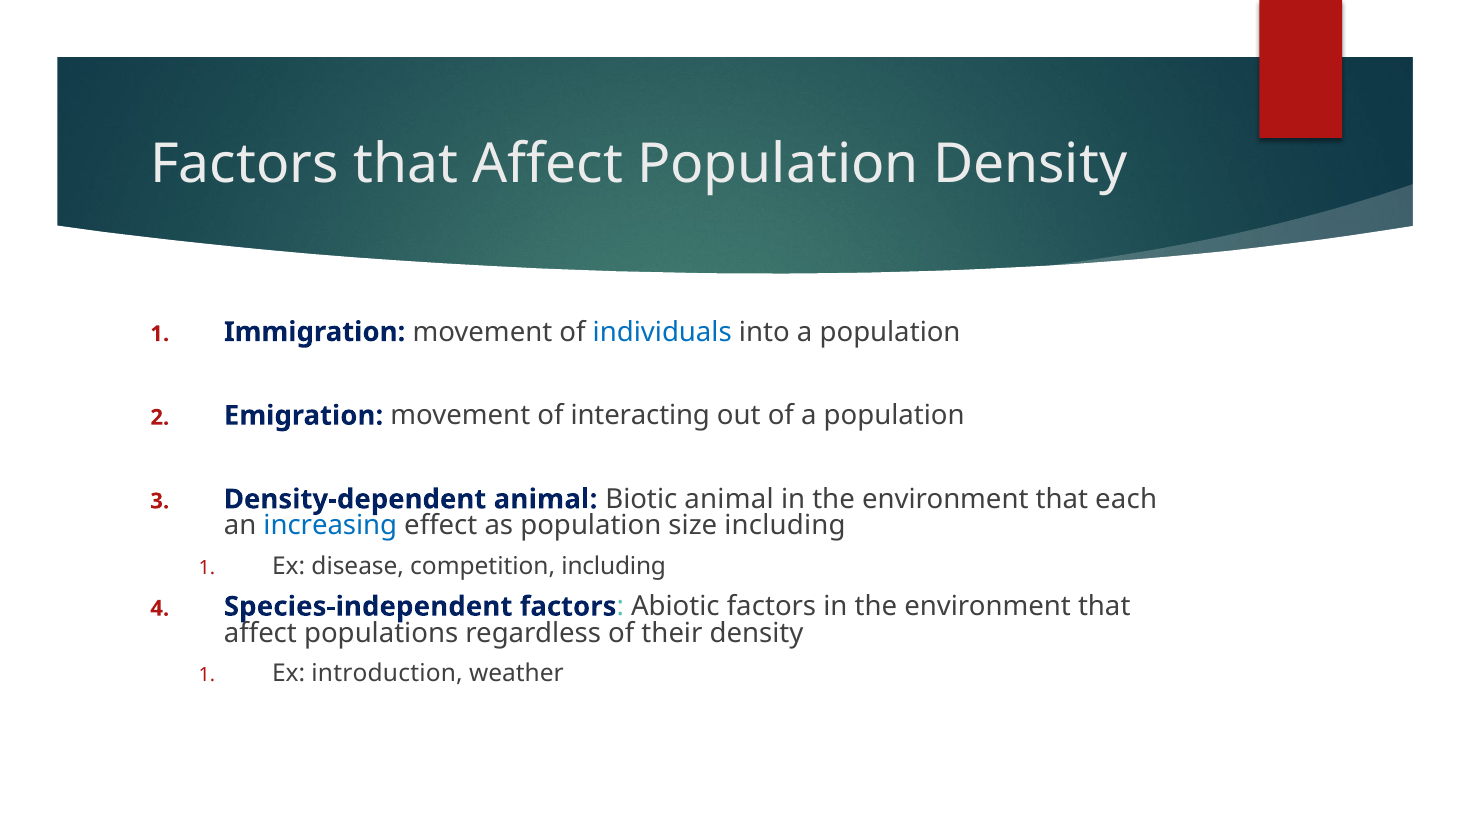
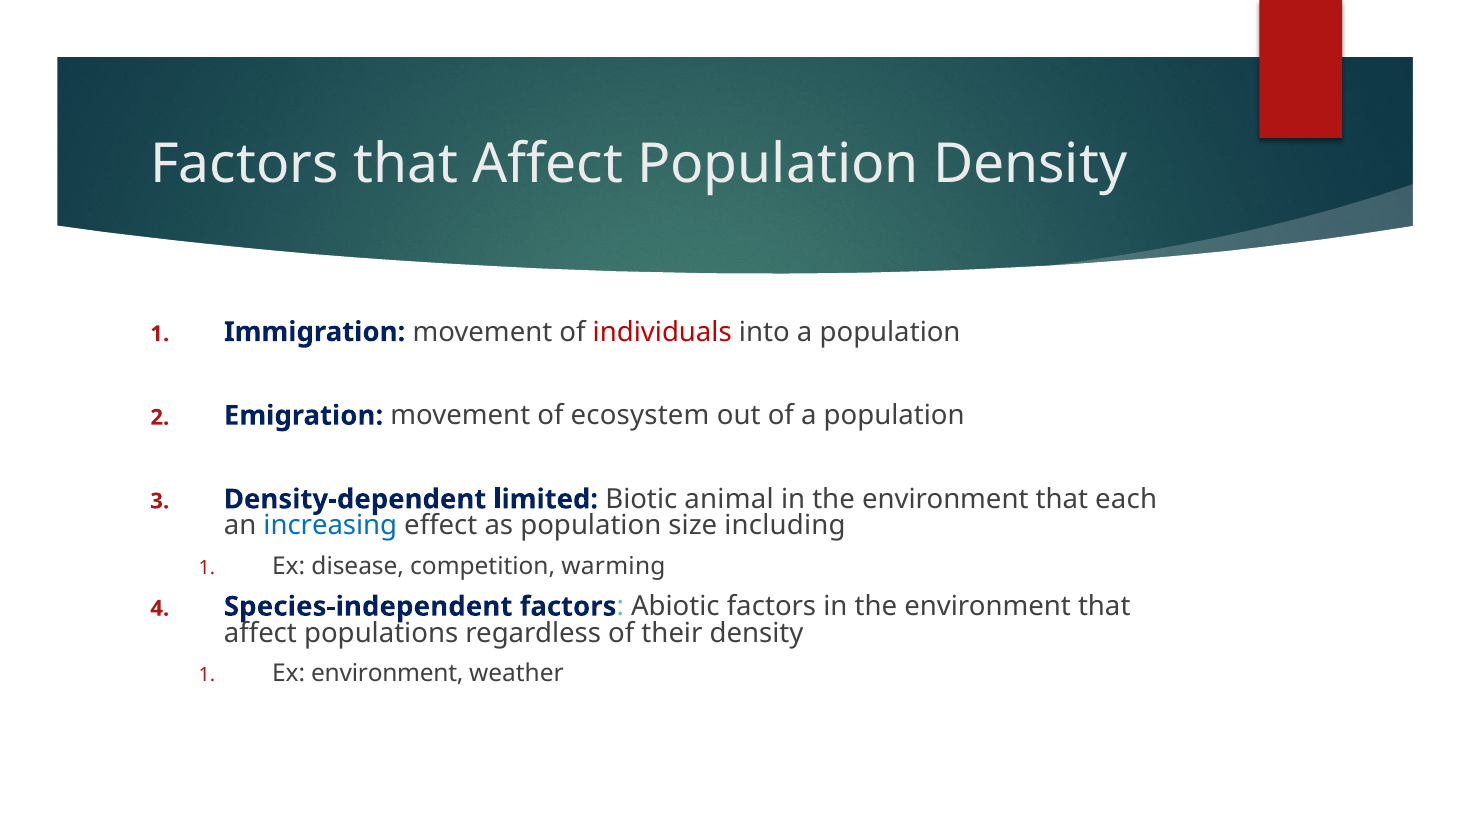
individuals colour: blue -> red (662, 332)
interacting: interacting -> ecosystem (640, 415)
Density-dependent animal: animal -> limited (546, 499)
competition including: including -> warming (613, 566)
Ex introduction: introduction -> environment (387, 673)
